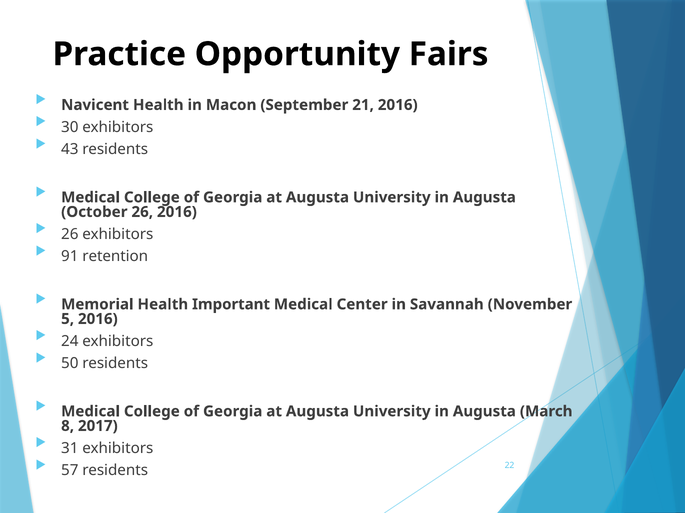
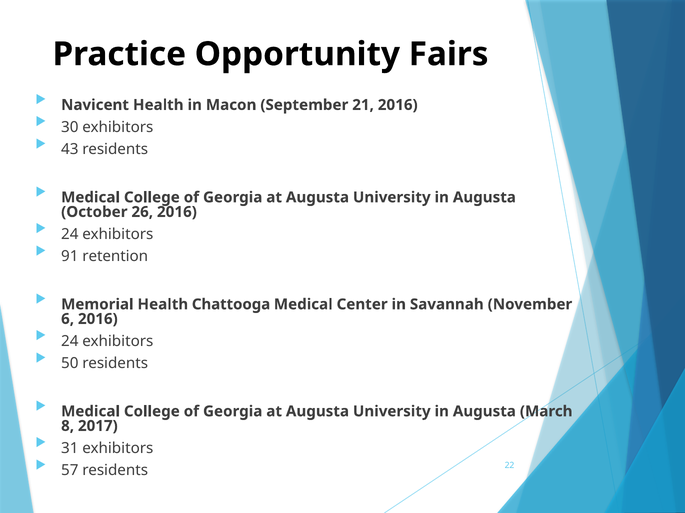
26: 26 -> 24 (70, 234)
Important: Important -> Chattooga (231, 305)
5: 5 -> 6 (68, 319)
